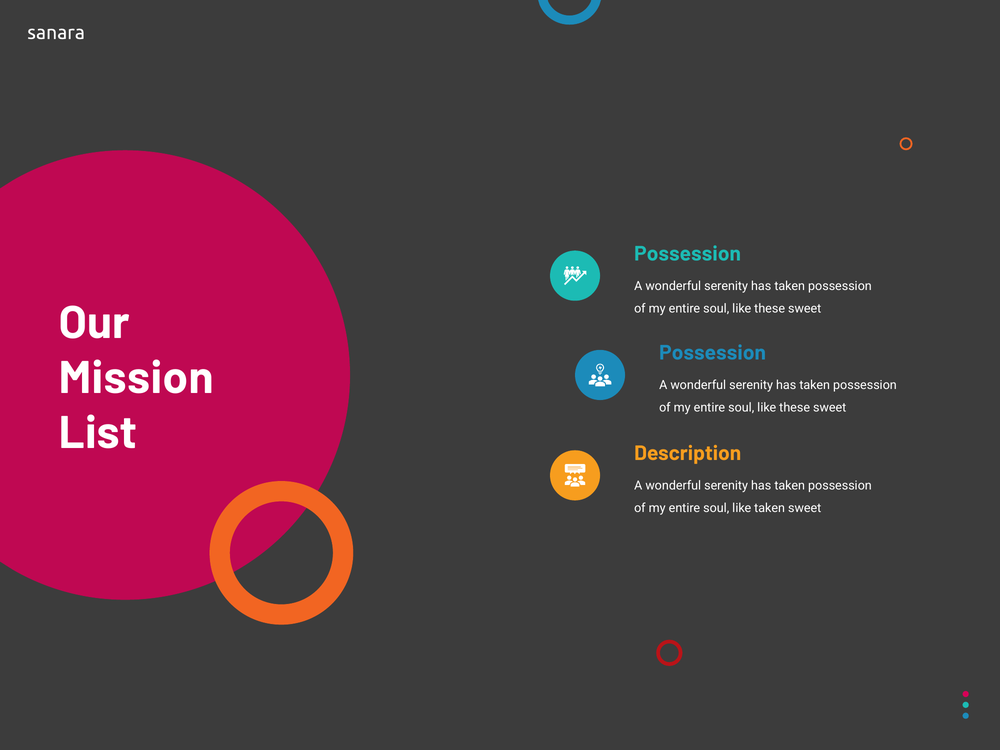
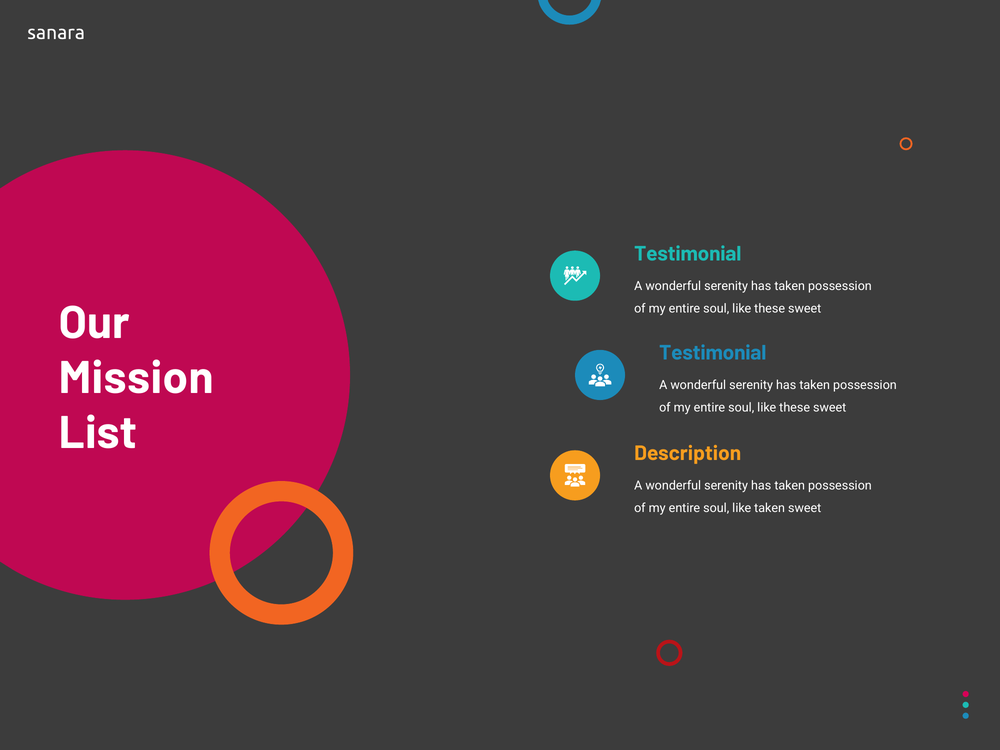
Possession: Possession -> Testimonial (688, 254)
Possession: Possession -> Testimonial (713, 353)
